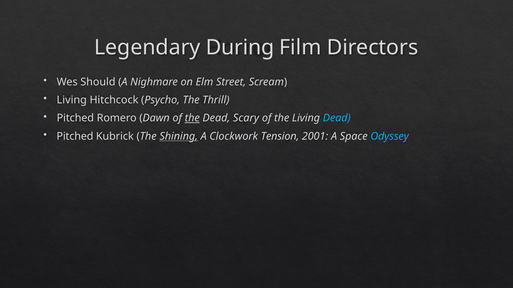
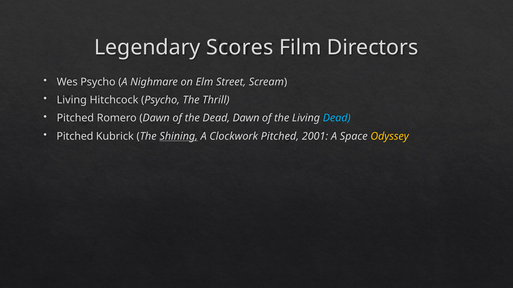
During: During -> Scores (240, 48)
Wes Should: Should -> Psycho (98, 82)
the underline: present -> none (192, 118)
Dead Scary: Scary -> Dawn (246, 118)
Clockwork Tension: Tension -> Pitched (280, 137)
Odyssey colour: light blue -> yellow (390, 137)
